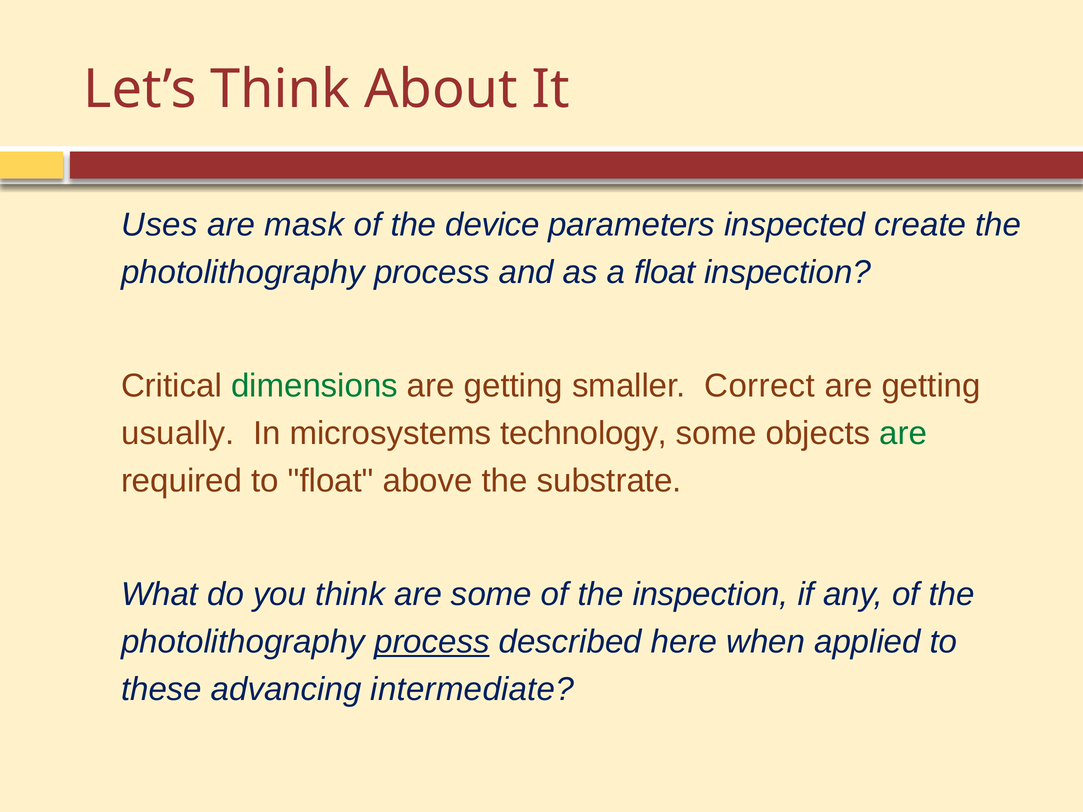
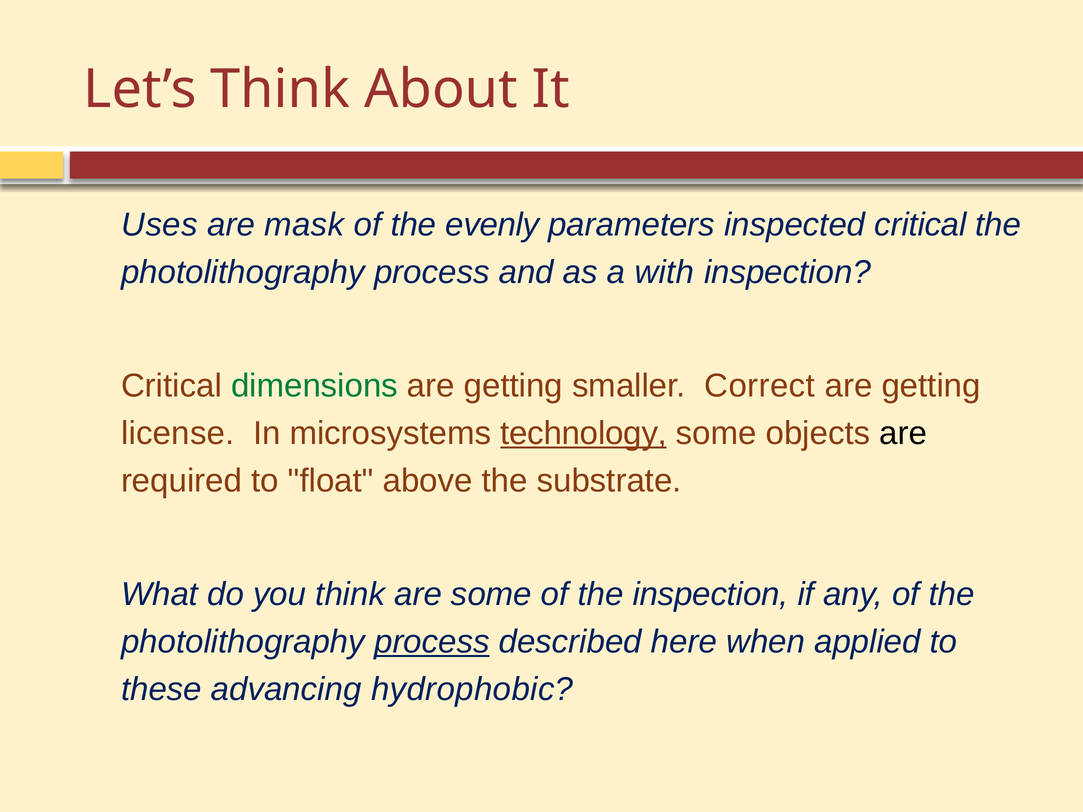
device: device -> evenly (492, 225)
inspected create: create -> critical (920, 225)
a float: float -> with (664, 273)
usually: usually -> license (178, 434)
technology underline: none -> present (584, 434)
are colour: green -> black (903, 434)
intermediate: intermediate -> hydrophobic (472, 690)
